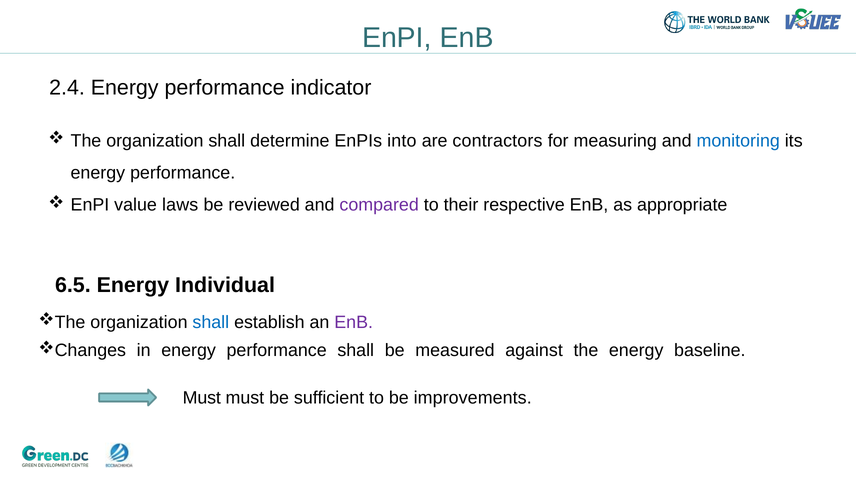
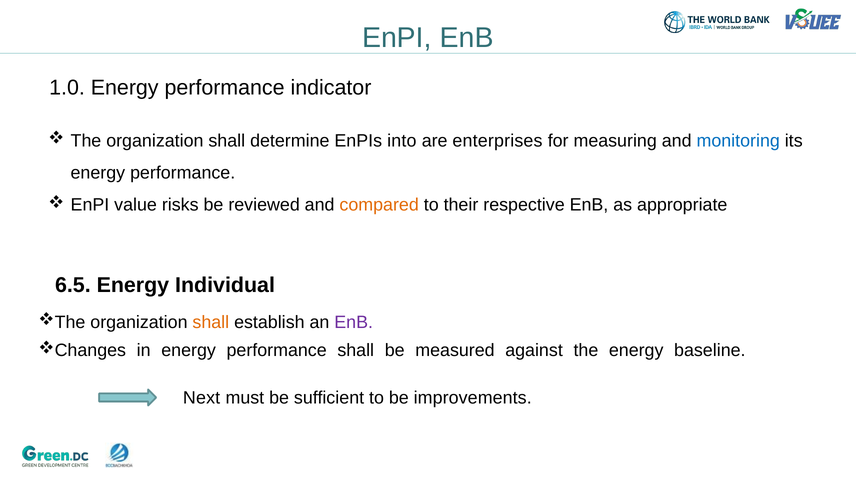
2.4: 2.4 -> 1.0 (67, 88)
contractors: contractors -> enterprises (498, 141)
laws: laws -> risks (180, 205)
compared colour: purple -> orange (379, 205)
shall colour: blue -> orange (211, 322)
Must: Must -> Next (202, 397)
